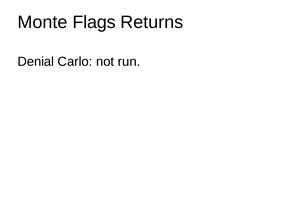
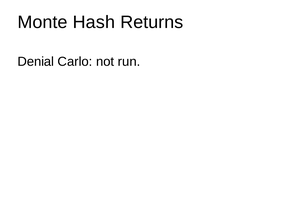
Flags: Flags -> Hash (94, 22)
